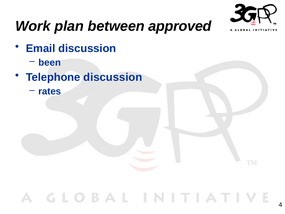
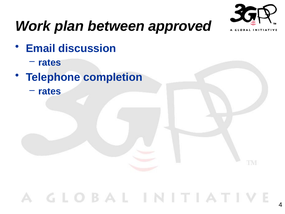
been: been -> rates (50, 62)
Telephone discussion: discussion -> completion (113, 77)
